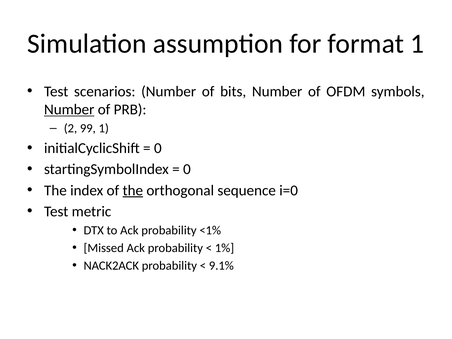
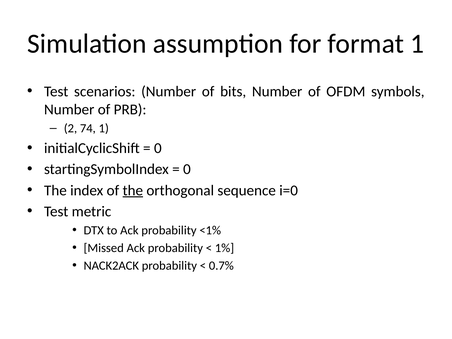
Number underline: present -> none (69, 110)
99: 99 -> 74 (88, 128)
9.1%: 9.1% -> 0.7% (221, 266)
